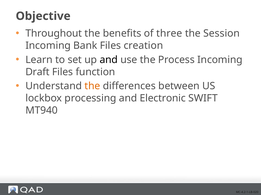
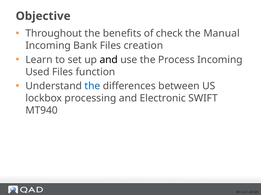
three: three -> check (169, 34)
Session: Session -> Manual (222, 34)
Draft: Draft -> Used (37, 72)
the colour: orange -> blue (92, 86)
